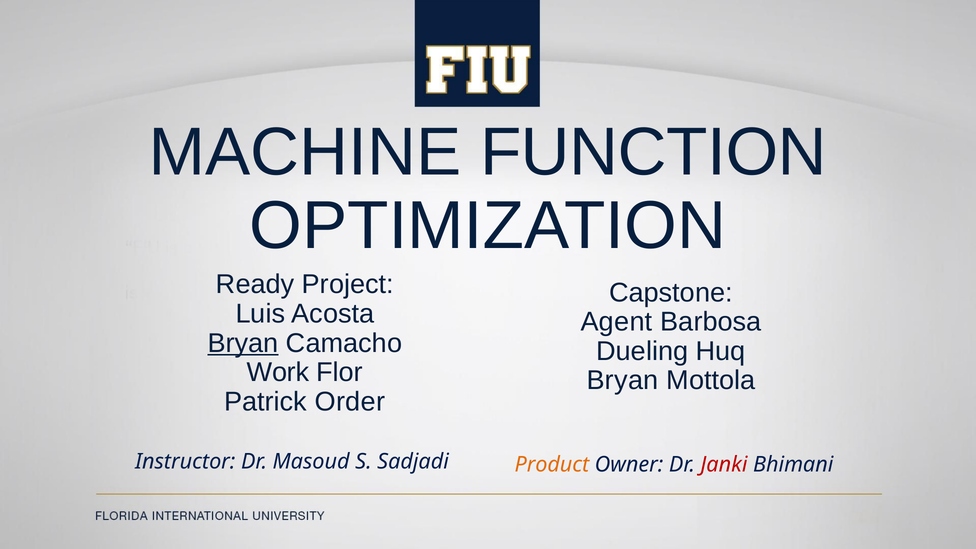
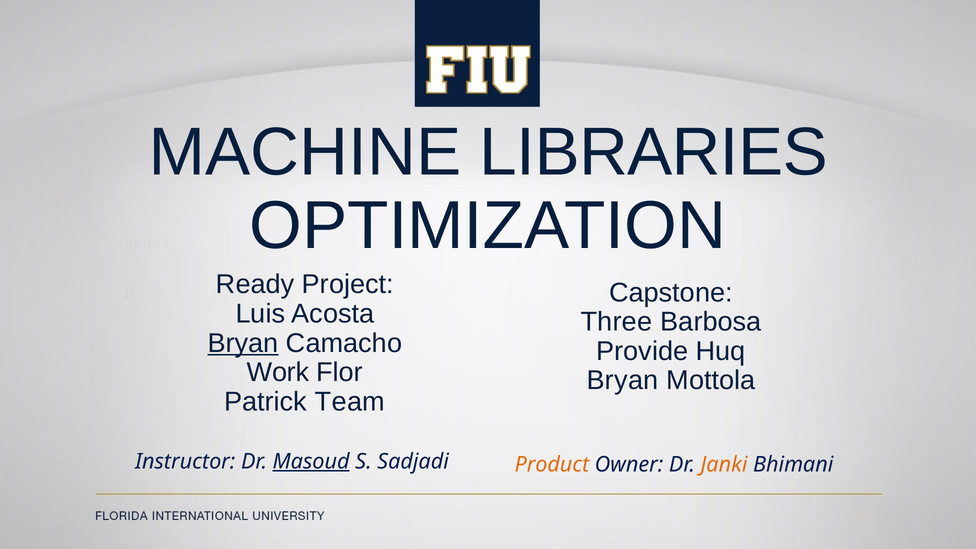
FUNCTION: FUNCTION -> LIBRARIES (654, 152)
Agent: Agent -> Three (616, 322)
Dueling: Dueling -> Provide (642, 351)
Order: Order -> Team (350, 402)
Masoud underline: none -> present (311, 461)
Janki colour: red -> orange (724, 465)
